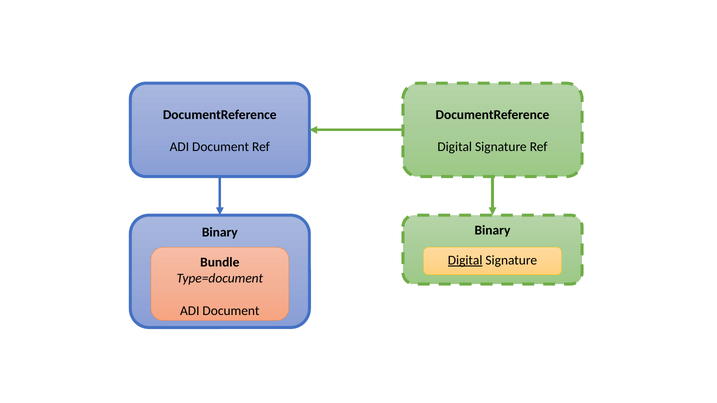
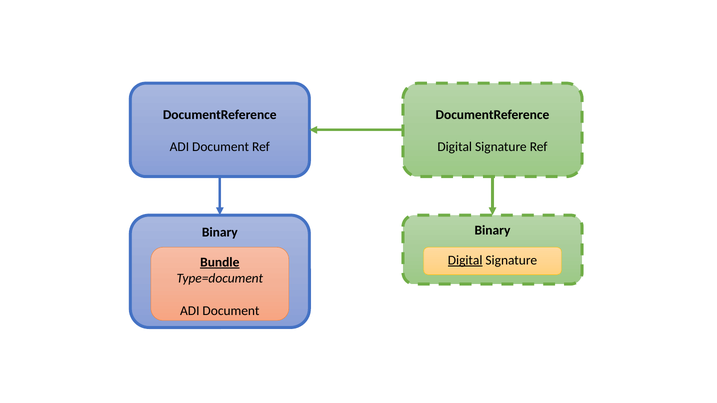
Bundle underline: none -> present (220, 263)
